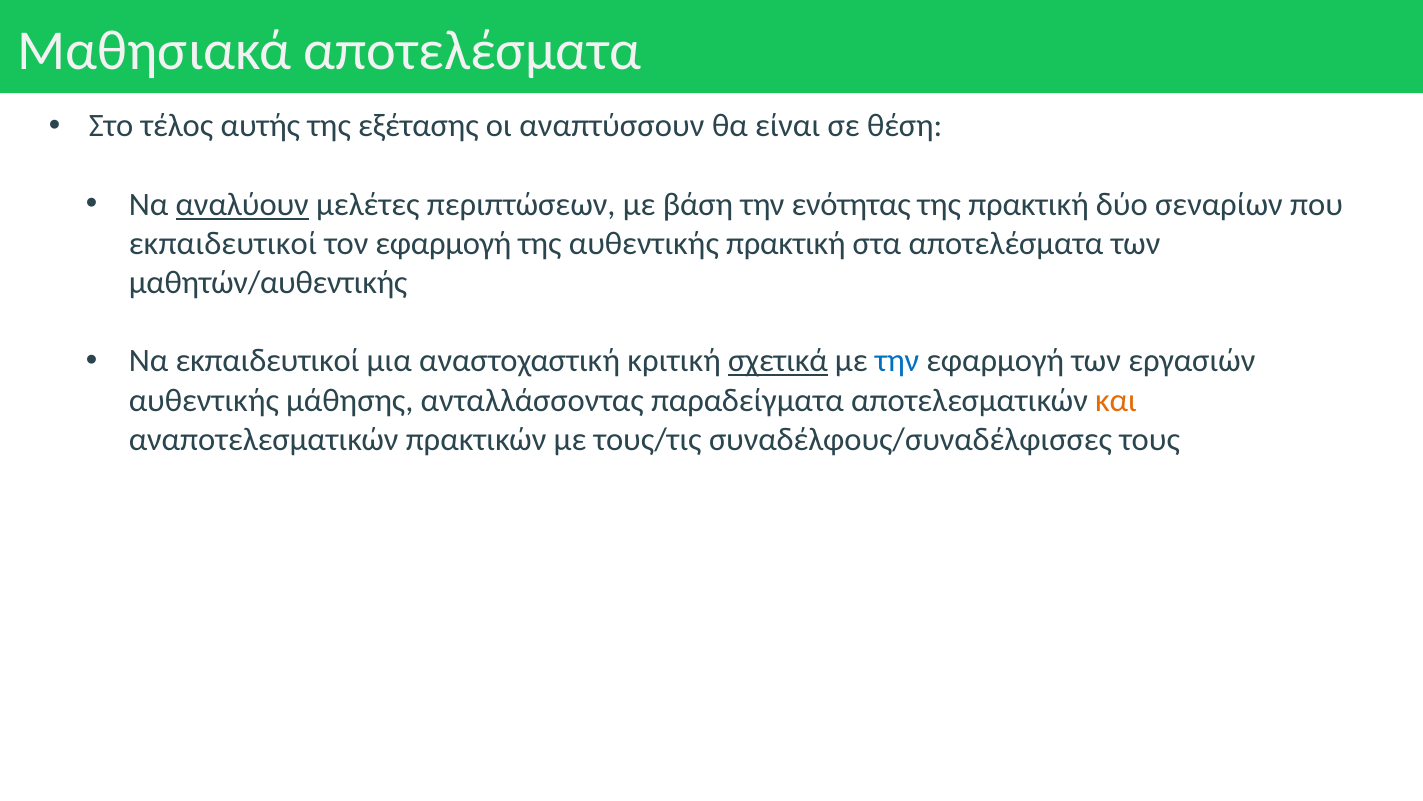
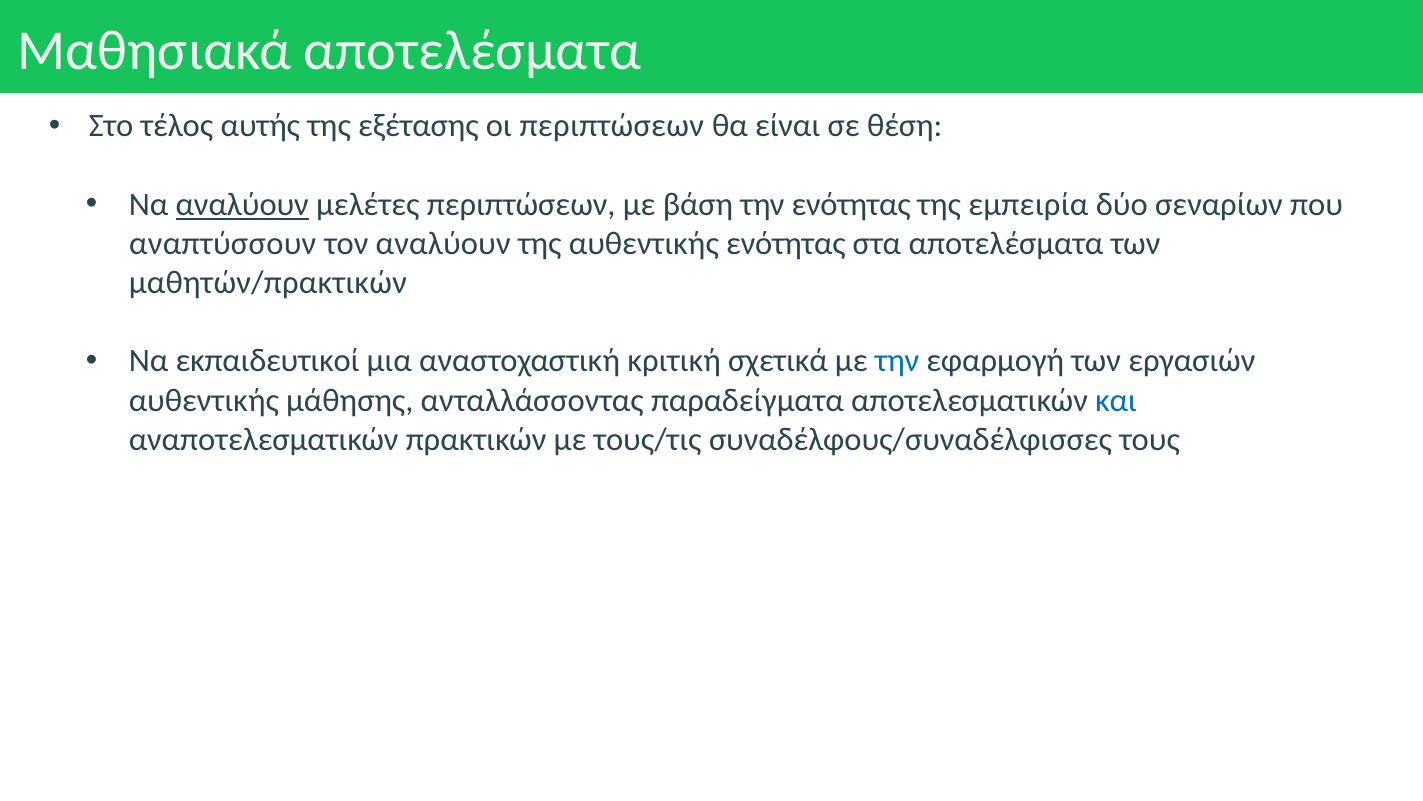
οι αναπτύσσουν: αναπτύσσουν -> περιπτώσεων (612, 126)
της πρακτική: πρακτική -> εμπειρία (1028, 204)
εκπαιδευτικοί: εκπαιδευτικοί -> αναπτύσσουν (223, 244)
τον εφαρμογή: εφαρμογή -> αναλύουν (443, 244)
αυθεντικής πρακτική: πρακτική -> ενότητας (786, 244)
μαθητών/αυθεντικής: μαθητών/αυθεντικής -> μαθητών/πρακτικών (268, 283)
σχετικά underline: present -> none (778, 361)
και colour: orange -> blue (1116, 400)
